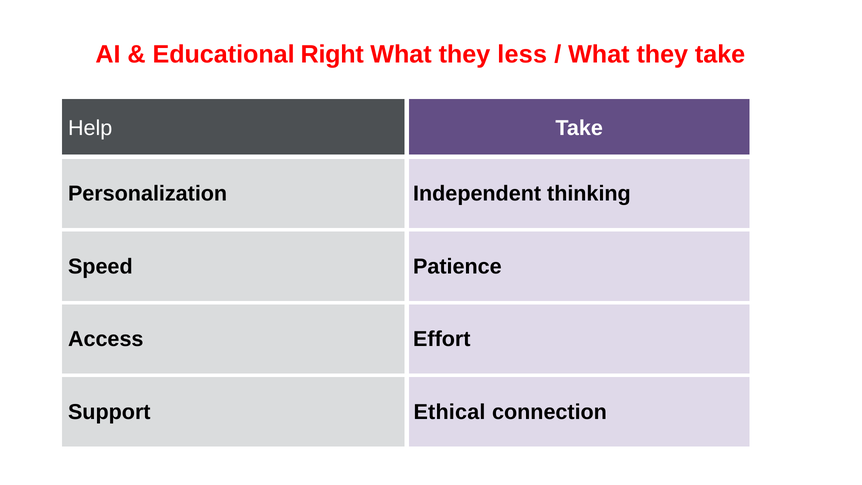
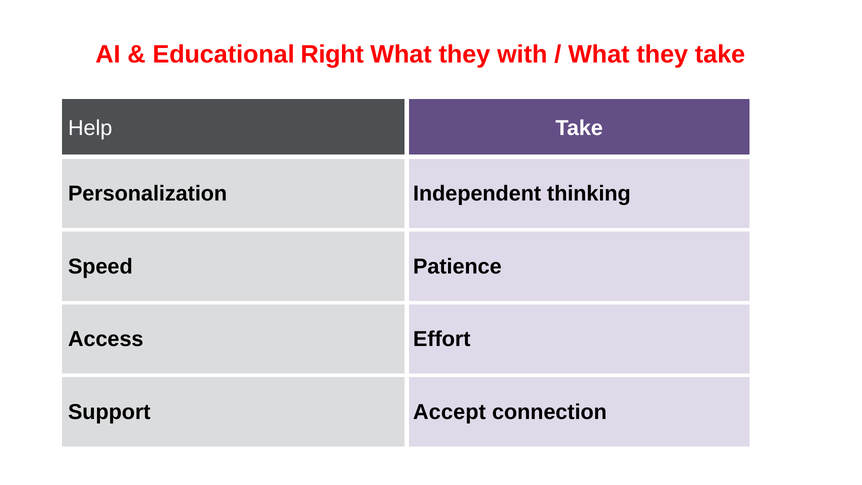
less: less -> with (522, 54)
Ethical: Ethical -> Accept (450, 412)
